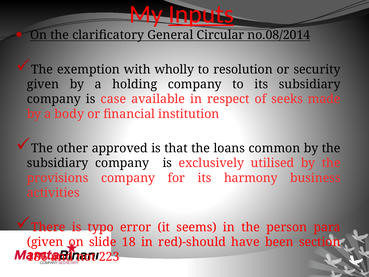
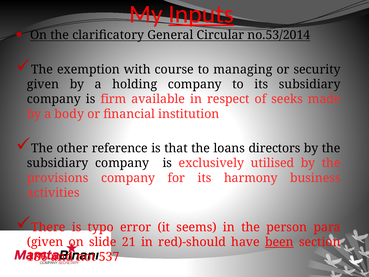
no.08/2014: no.08/2014 -> no.53/2014 (279, 35)
wholly: wholly -> course (174, 70)
resolution: resolution -> managing (243, 70)
case: case -> firm (113, 99)
approved: approved -> reference (120, 148)
common: common -> directors (275, 148)
18: 18 -> 21 (129, 242)
been underline: none -> present (279, 242)
223: 223 -> 537 (109, 257)
